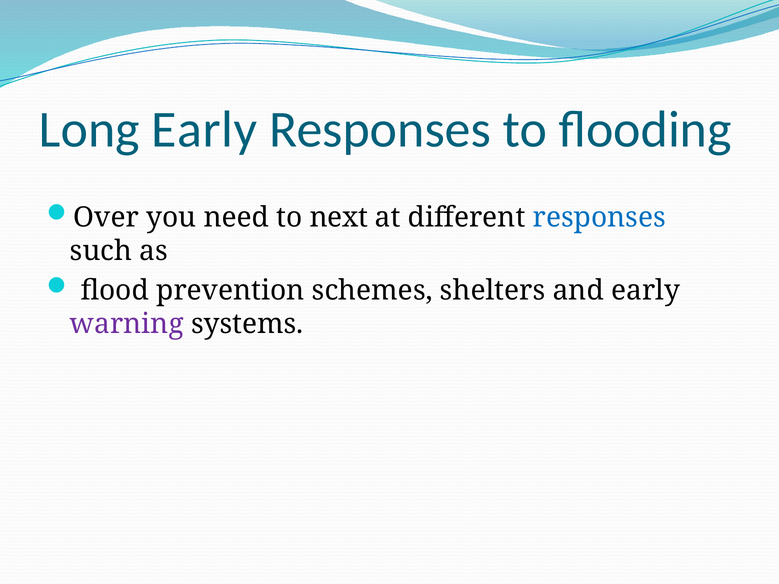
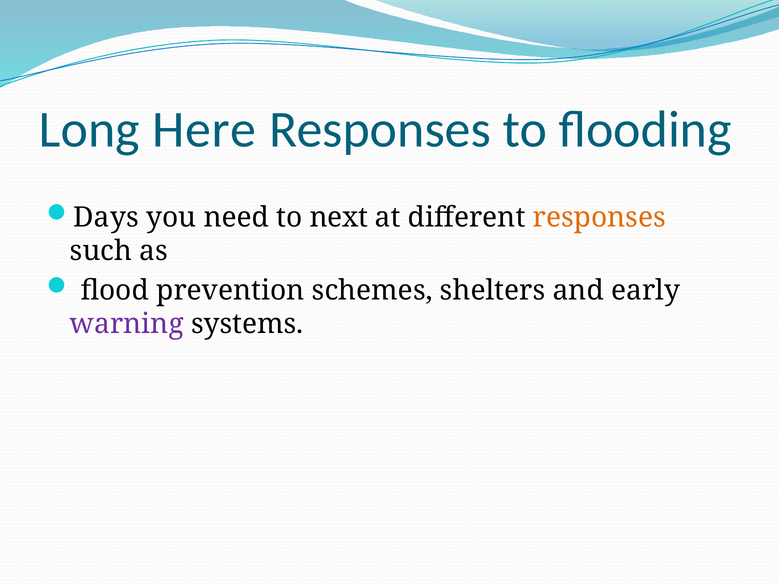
Long Early: Early -> Here (204, 130)
Over: Over -> Days (106, 217)
responses colour: blue -> orange (599, 217)
